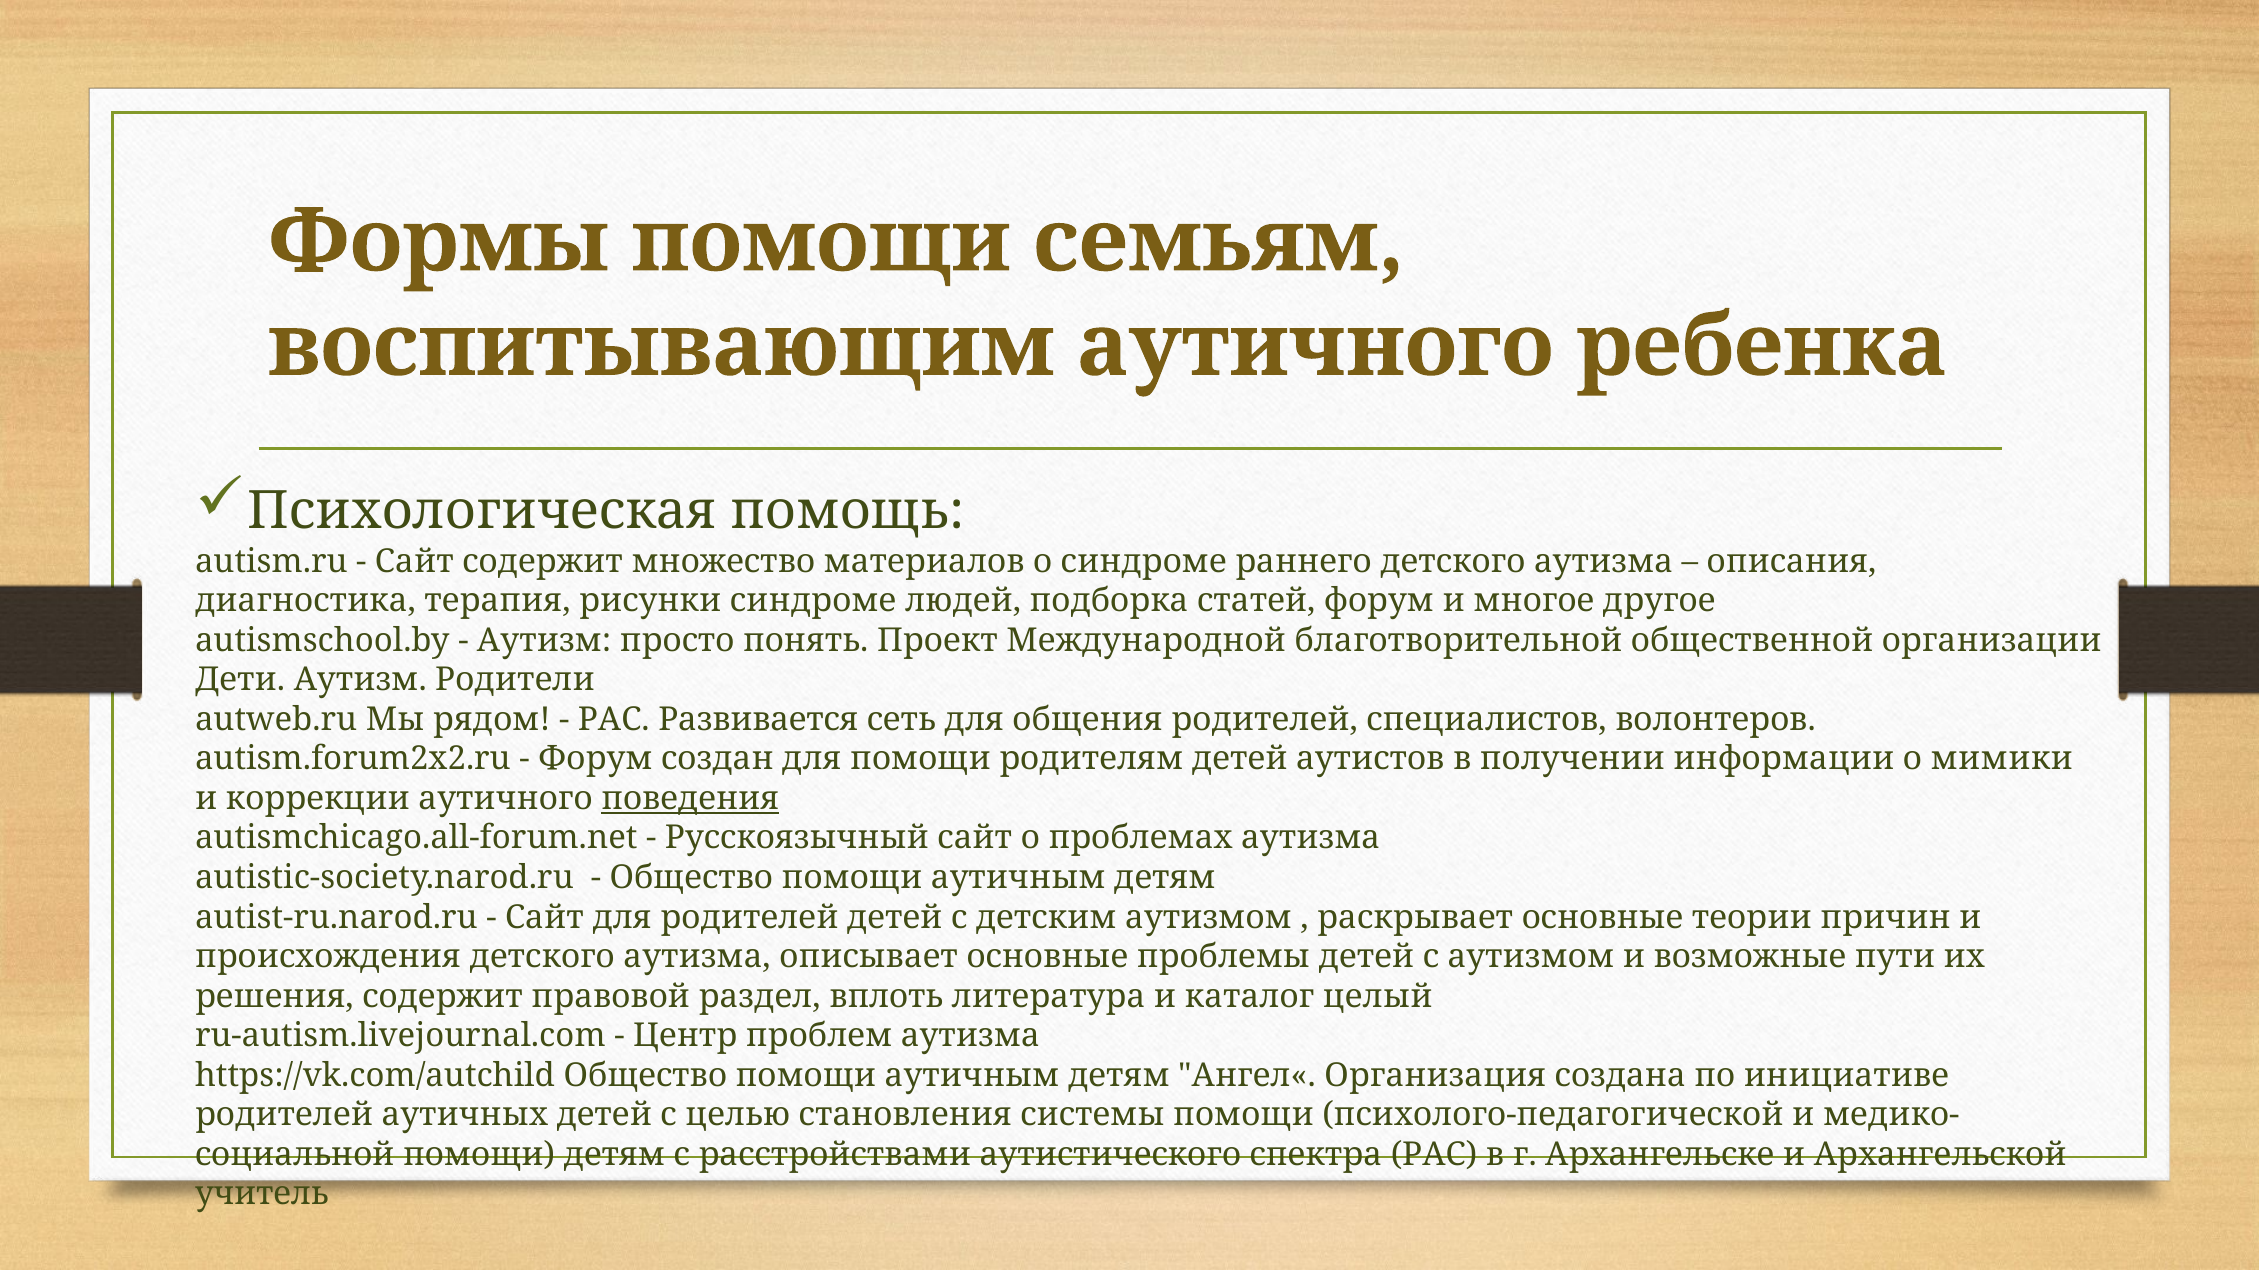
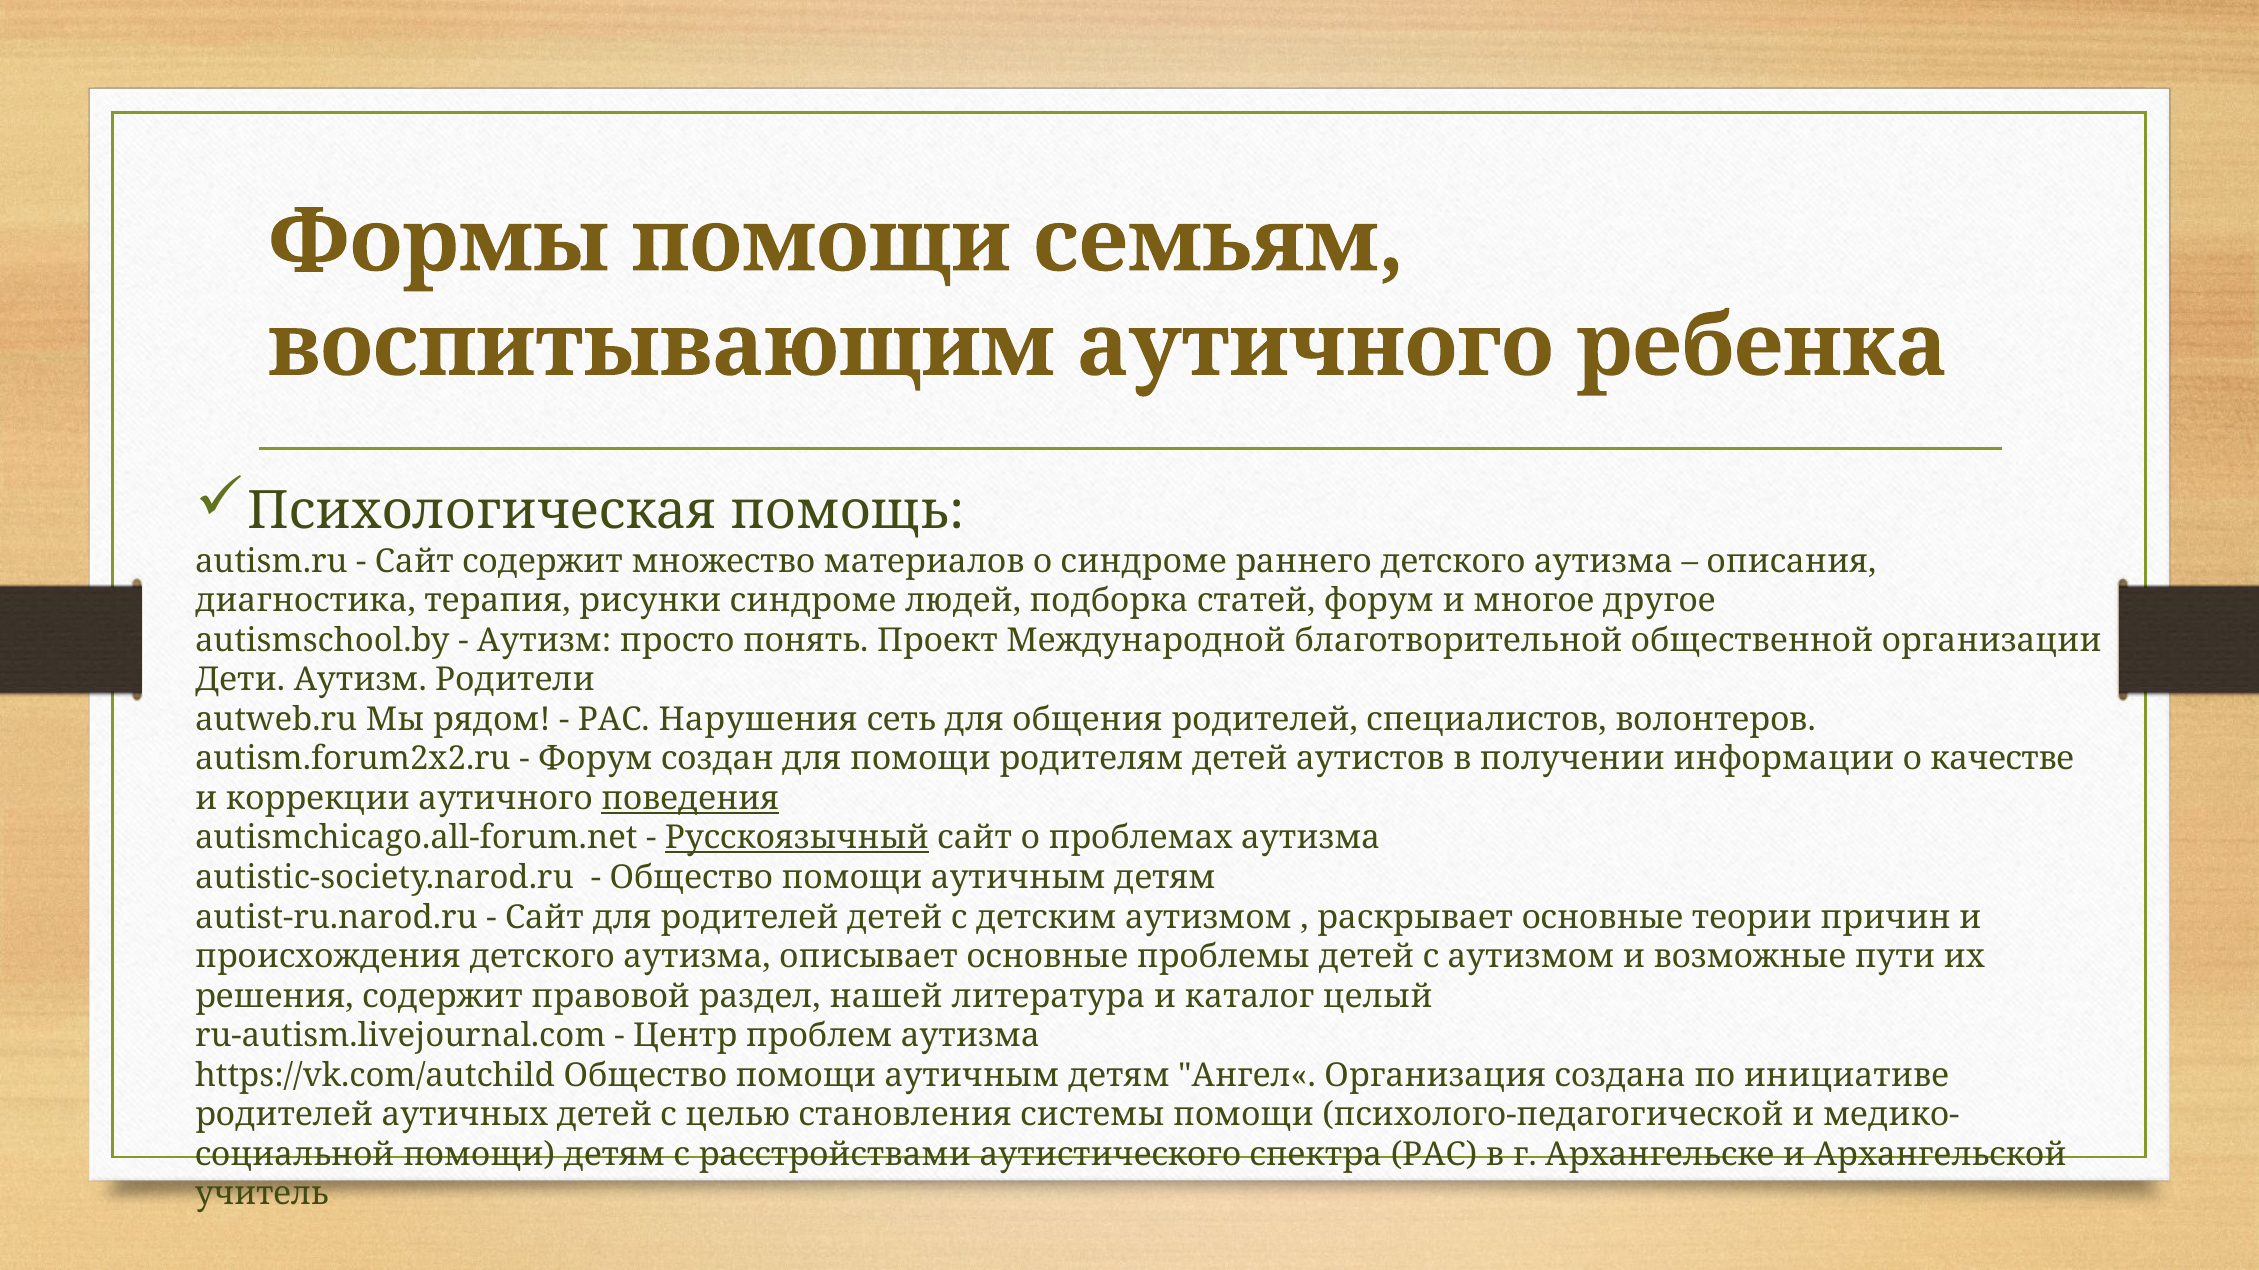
Развивается: Развивается -> Нарушения (758, 720)
мимики: мимики -> качестве (2002, 759)
Русскоязычный underline: none -> present (797, 839)
вплоть: вплоть -> нашей (886, 997)
